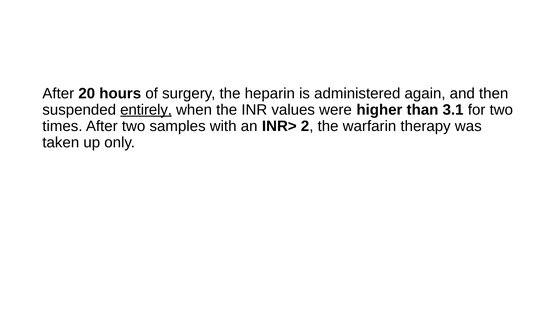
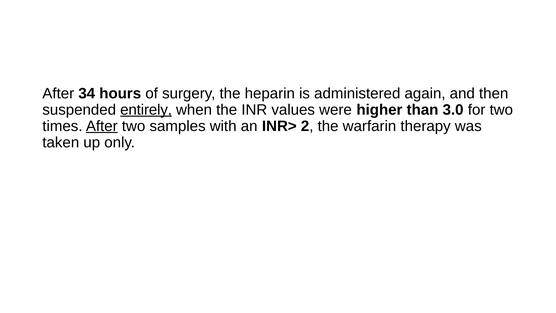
20: 20 -> 34 (87, 93)
3.1: 3.1 -> 3.0 (453, 110)
After underline: none -> present (102, 126)
